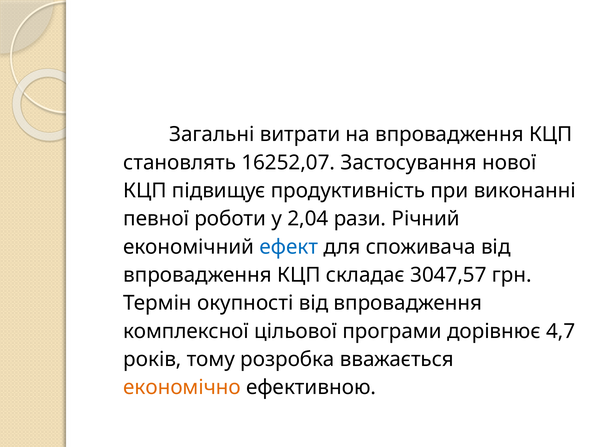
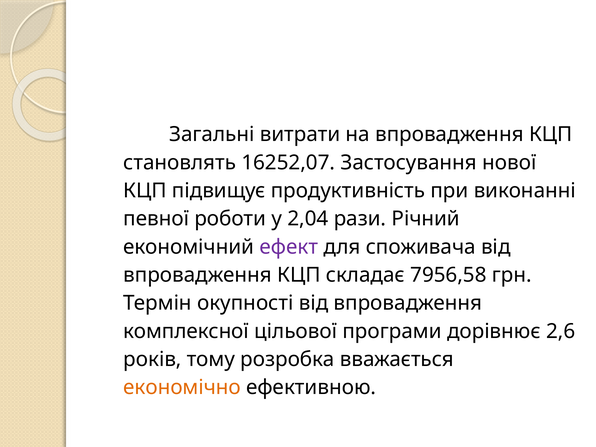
ефект colour: blue -> purple (289, 247)
3047,57: 3047,57 -> 7956,58 (448, 275)
4,7: 4,7 -> 2,6 (561, 331)
